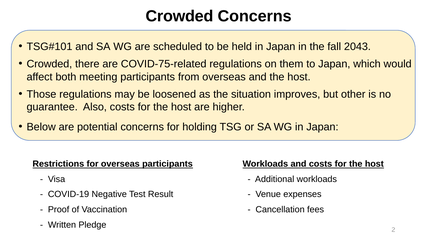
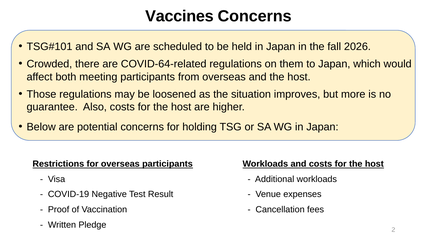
Crowded: Crowded -> Vaccines (179, 16)
2043: 2043 -> 2026 (357, 47)
COVID-75-related: COVID-75-related -> COVID-64-related (164, 64)
other: other -> more (353, 94)
